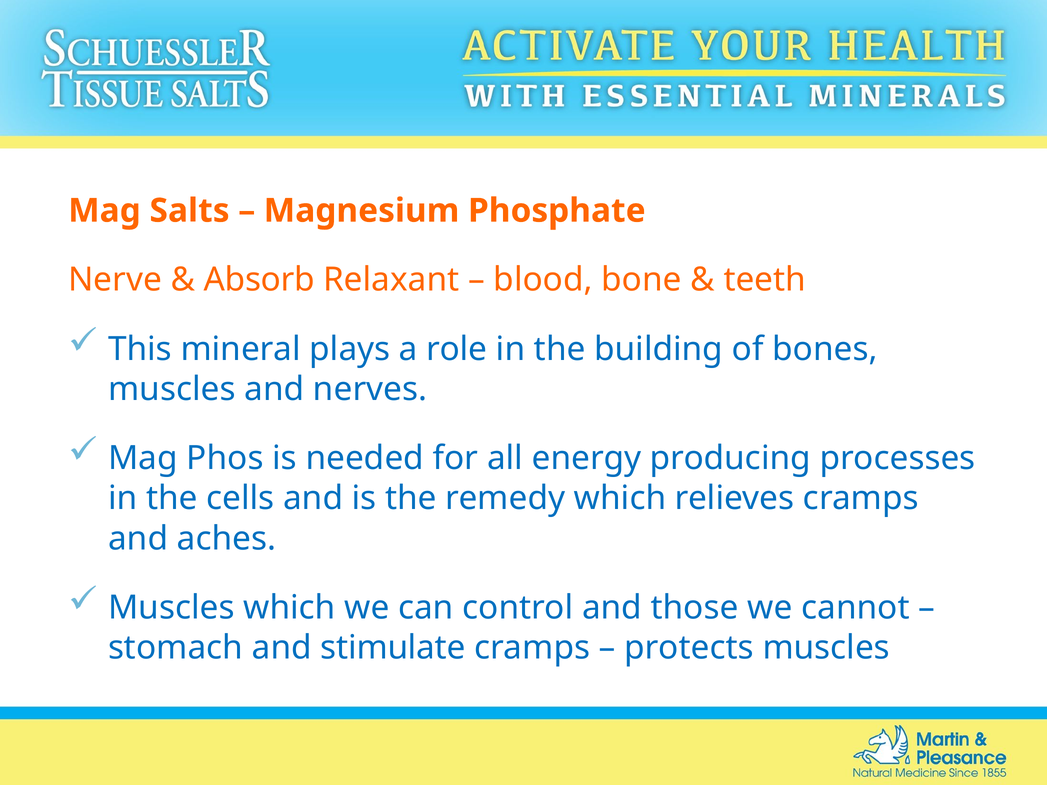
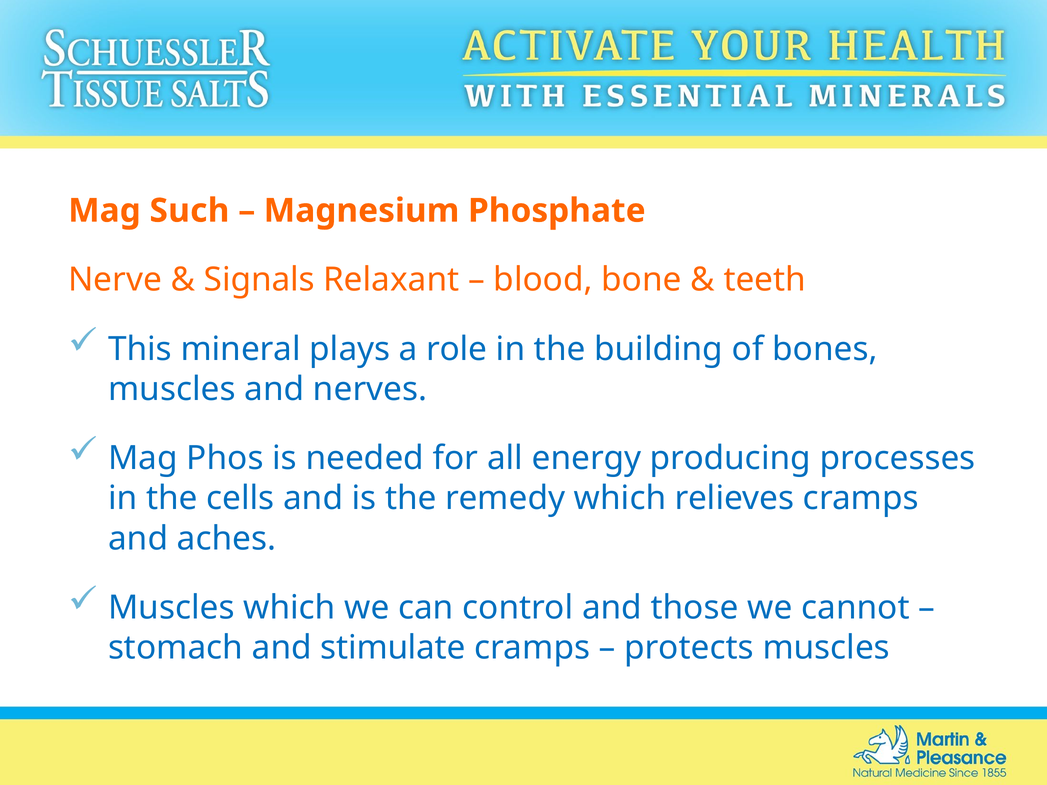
Salts: Salts -> Such (189, 211)
Absorb: Absorb -> Signals (259, 280)
